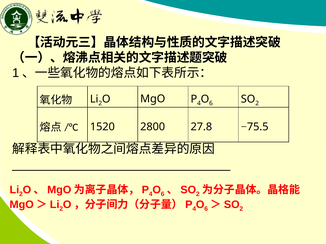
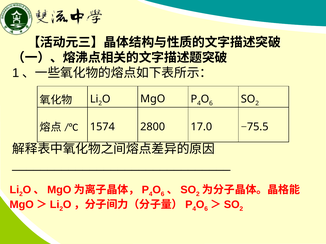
1520: 1520 -> 1574 (102, 127)
27.8: 27.8 -> 17.0 (201, 127)
